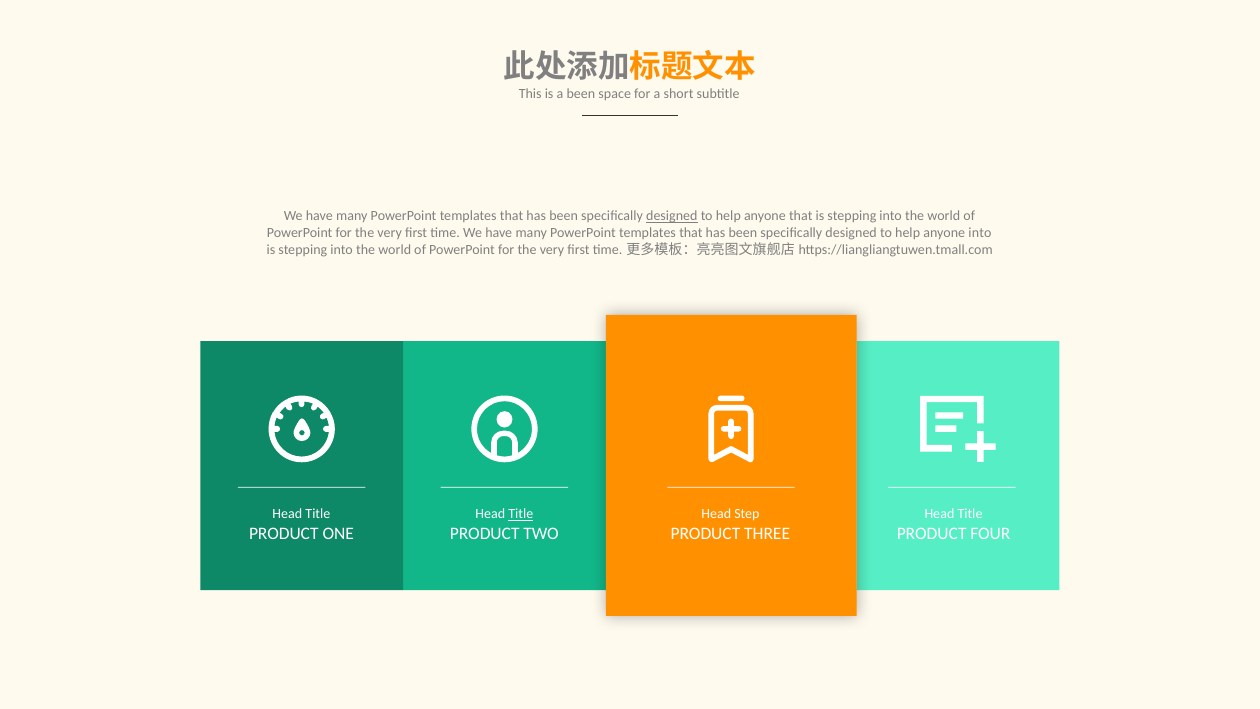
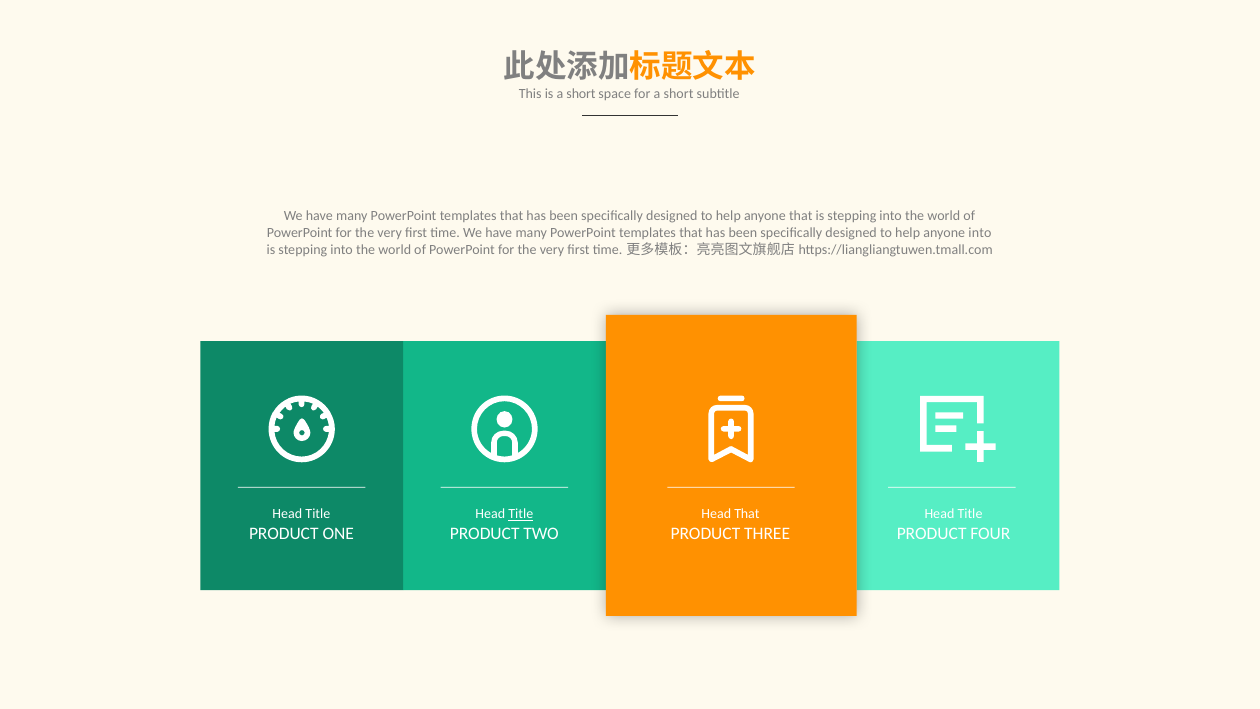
is a been: been -> short (581, 94)
designed underline: present -> none (672, 216)
Head Step: Step -> That (747, 514)
